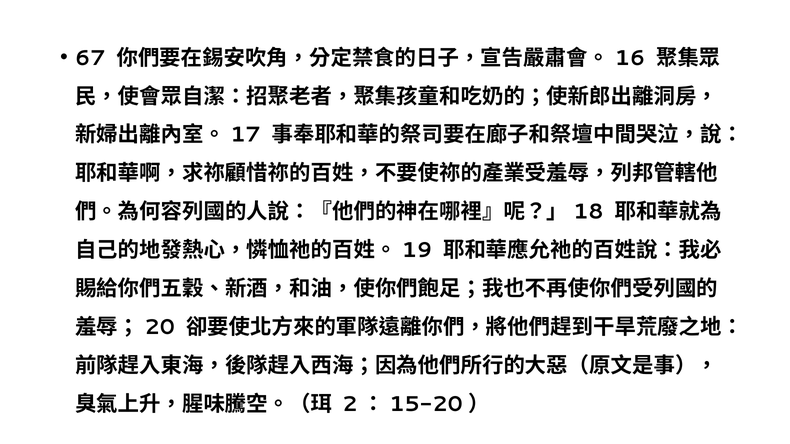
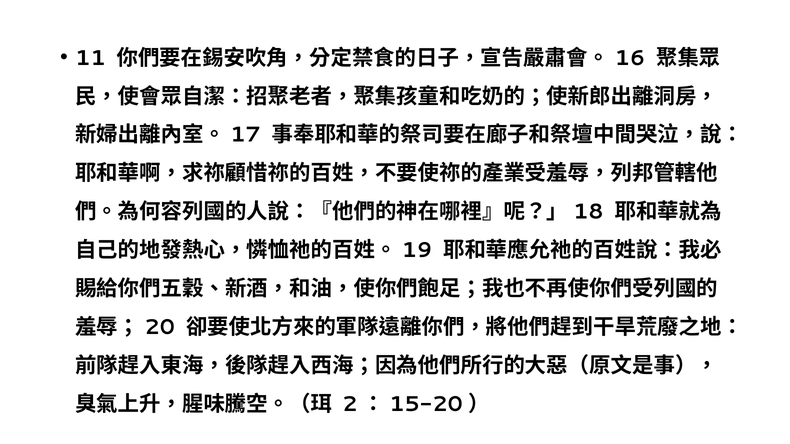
67: 67 -> 11 (90, 58)
